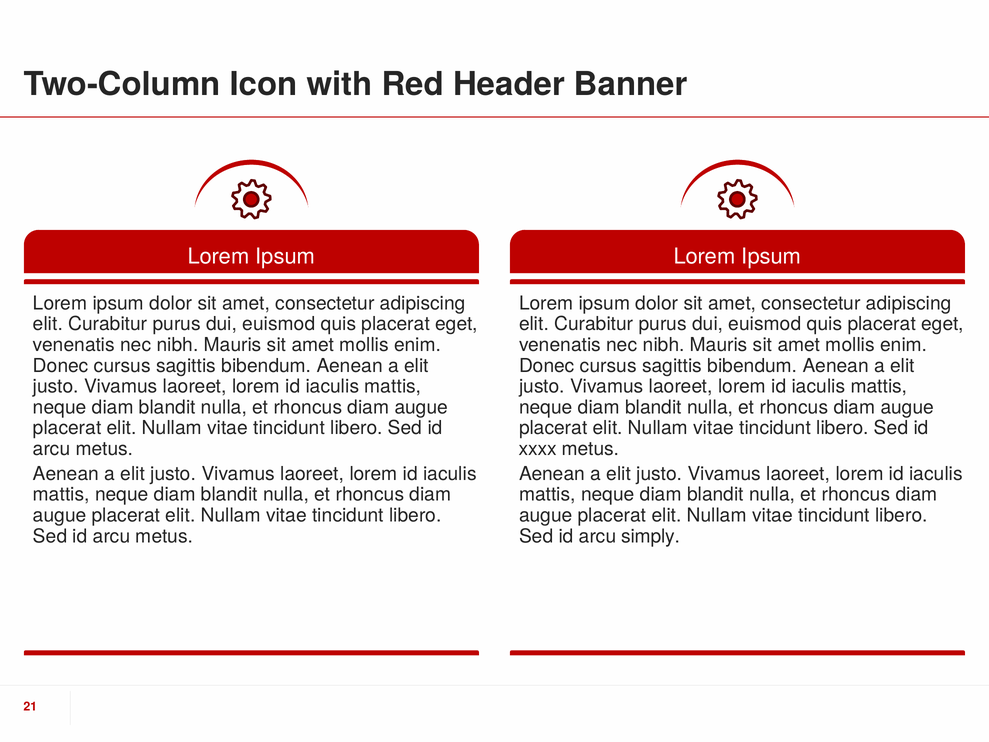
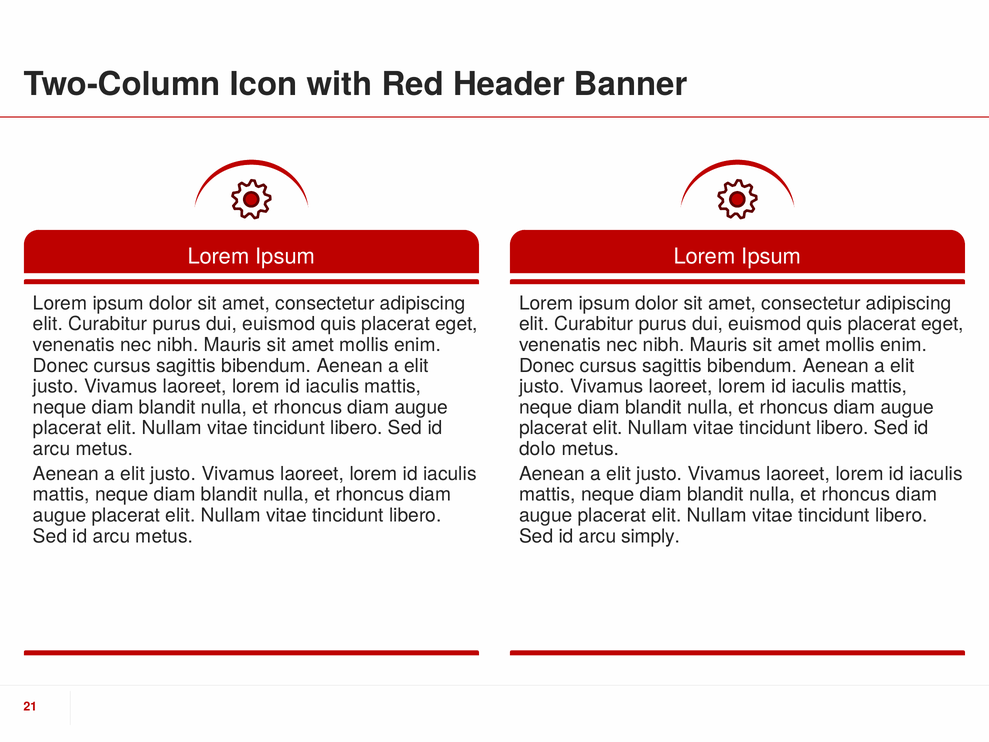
xxxx: xxxx -> dolo (538, 449)
